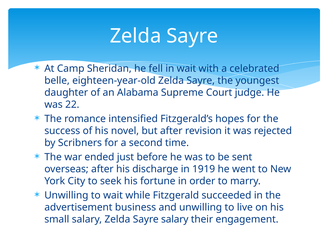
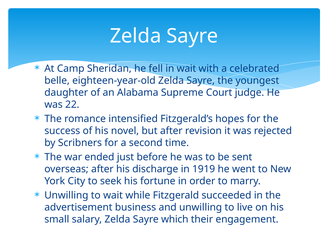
Sayre salary: salary -> which (175, 219)
